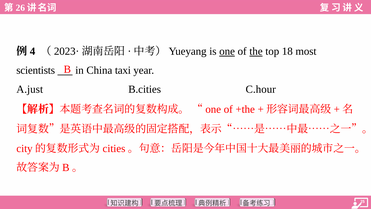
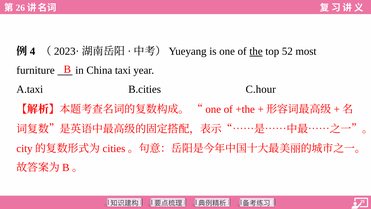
one underline: present -> none (227, 51)
18: 18 -> 52 (287, 51)
scientists: scientists -> furniture (36, 70)
A.just: A.just -> A.taxi (30, 89)
